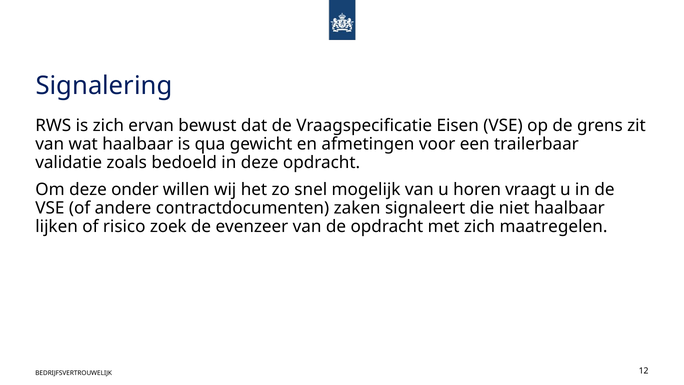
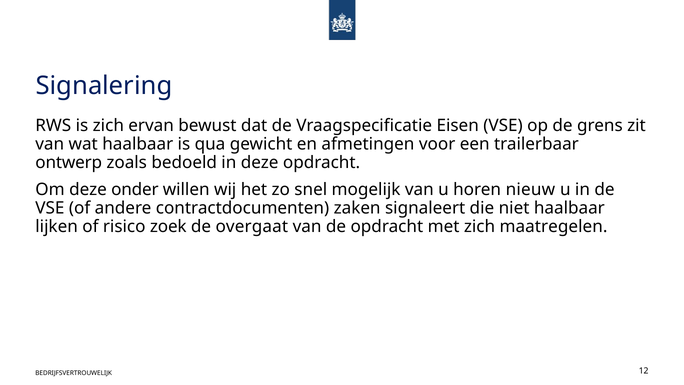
validatie: validatie -> ontwerp (69, 163)
vraagt: vraagt -> nieuw (530, 190)
evenzeer: evenzeer -> overgaat (252, 227)
